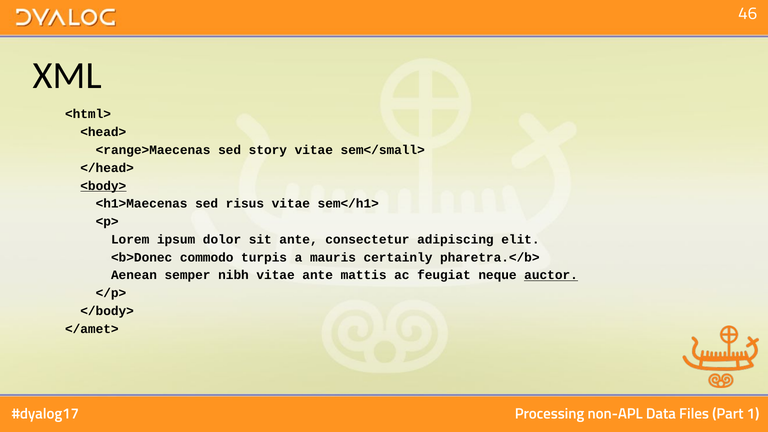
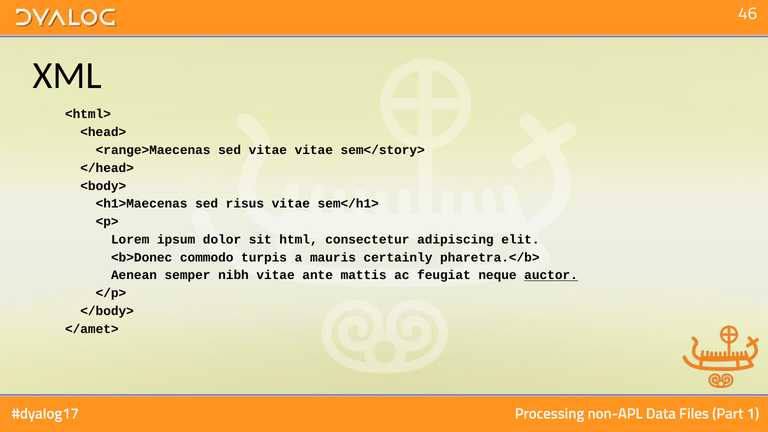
sed story: story -> vitae (268, 150)
sem</small>: sem</small> -> sem</story> (383, 150)
<body> underline: present -> none (103, 186)
sit ante: ante -> html (299, 239)
